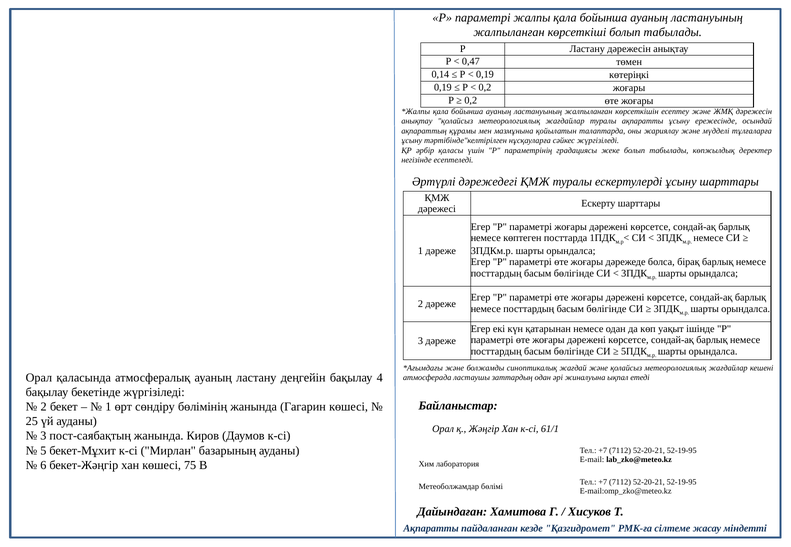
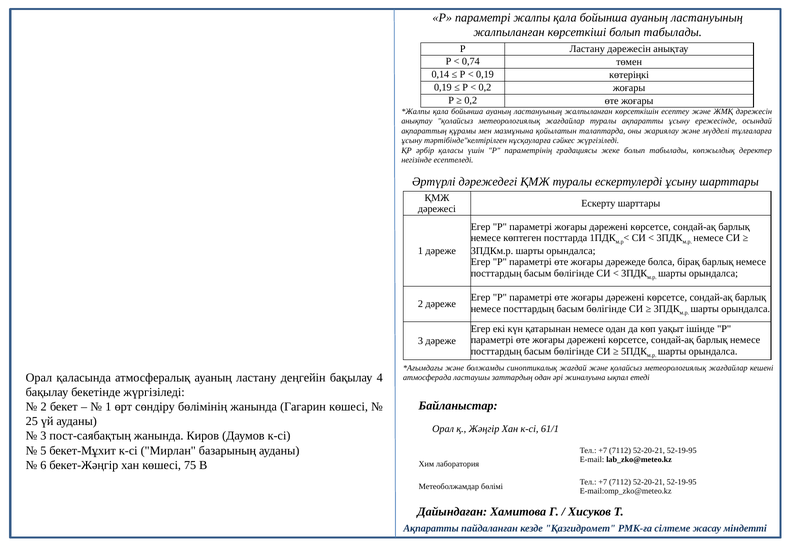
0,47: 0,47 -> 0,74 (471, 62)
